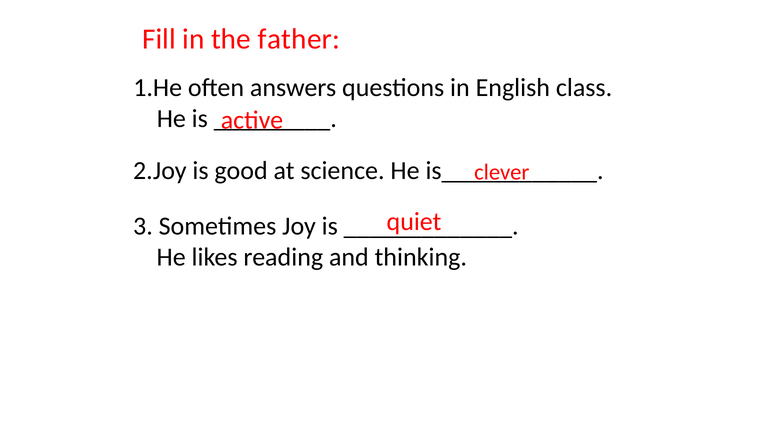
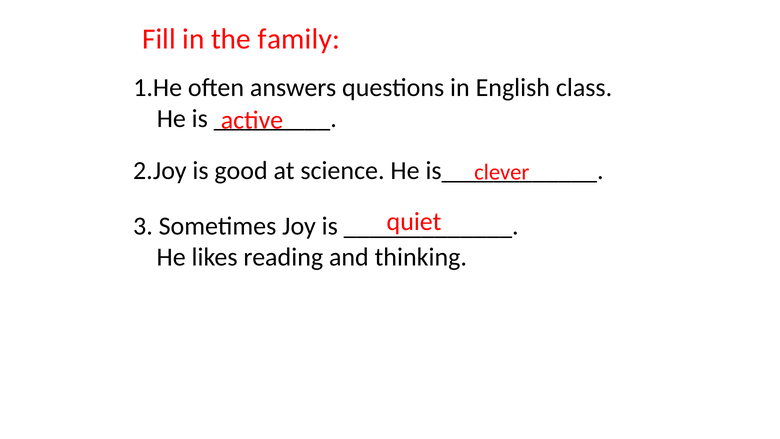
father: father -> family (299, 39)
